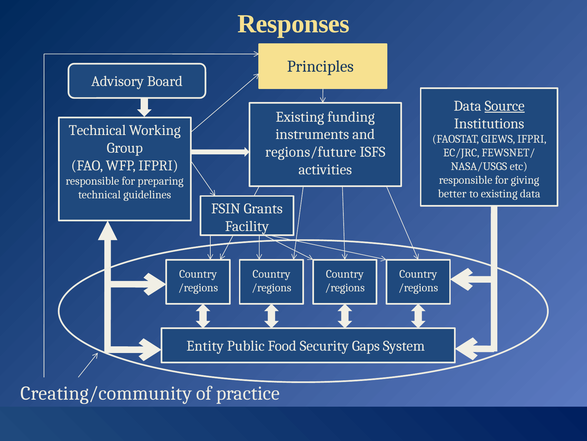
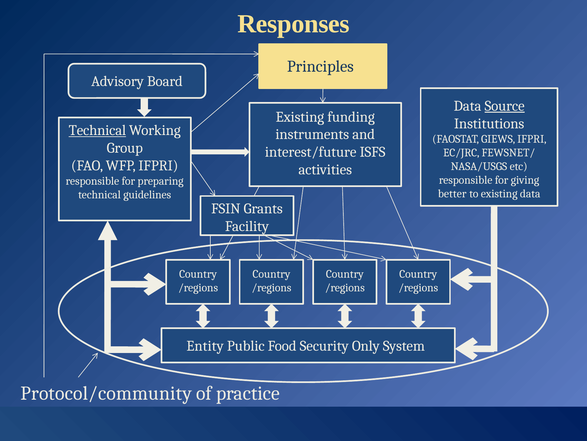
Technical underline: none -> present (97, 130)
regions/future: regions/future -> interest/future (311, 152)
Gaps: Gaps -> Only (366, 345)
Creating/community: Creating/community -> Protocol/community (106, 393)
